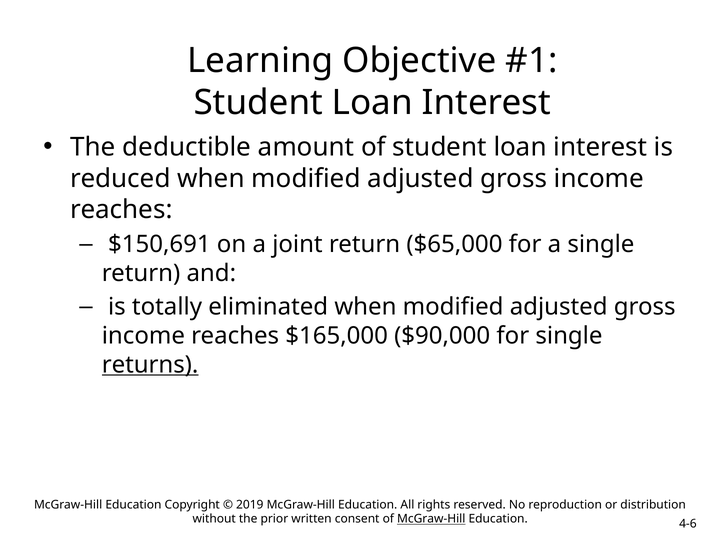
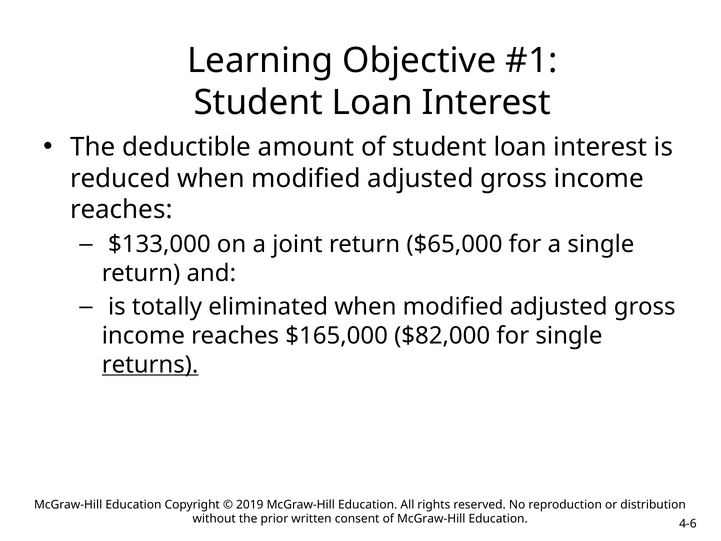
$150,691: $150,691 -> $133,000 (159, 244)
$90,000: $90,000 -> $82,000 (442, 336)
McGraw-Hill underline: present -> none (431, 519)
